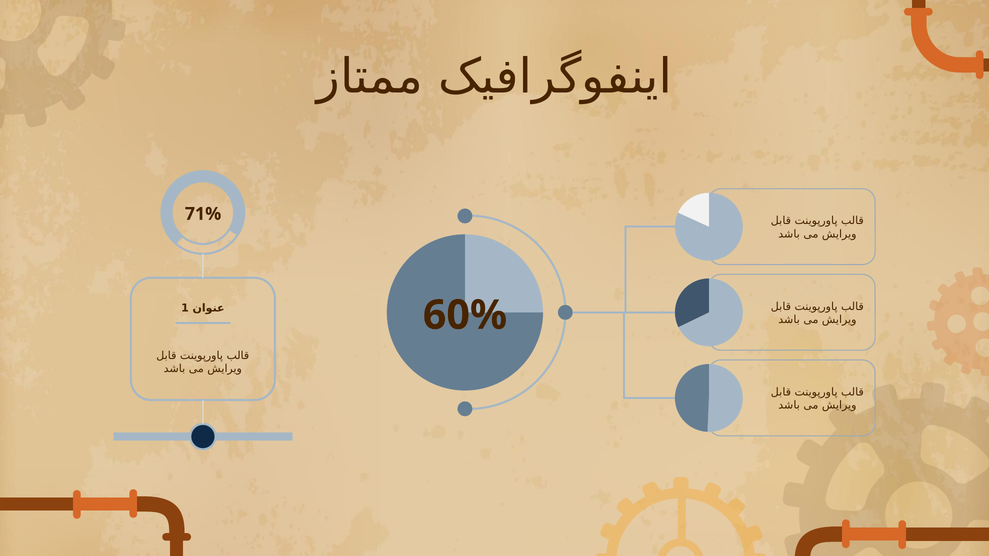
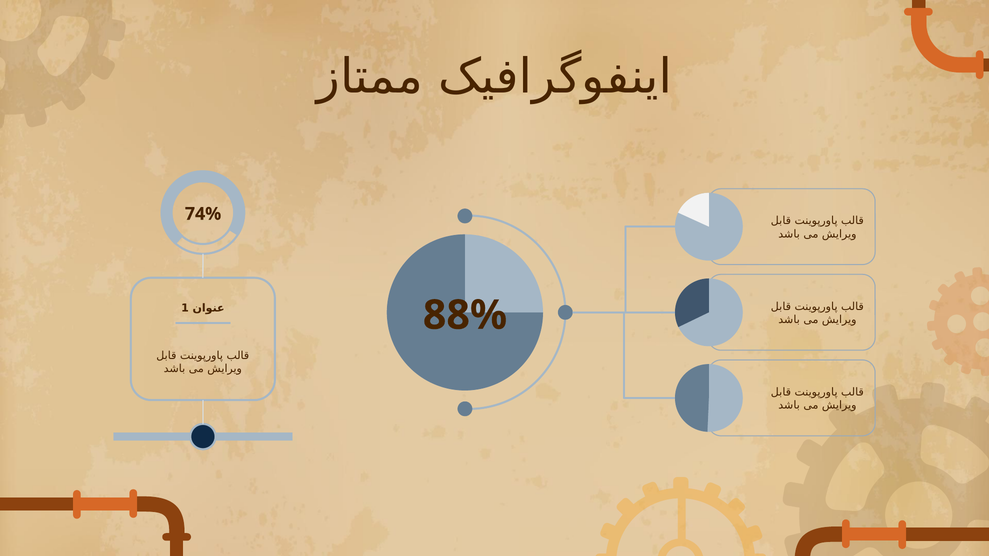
71%: 71% -> 74% (203, 214)
60%: 60% -> 88% (465, 315)
